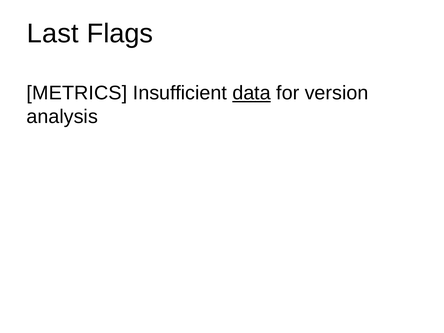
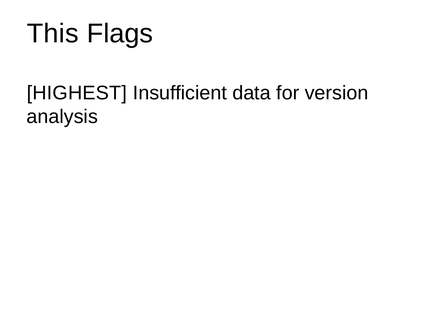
Last: Last -> This (53, 34)
METRICS: METRICS -> HIGHEST (77, 93)
data underline: present -> none (252, 93)
